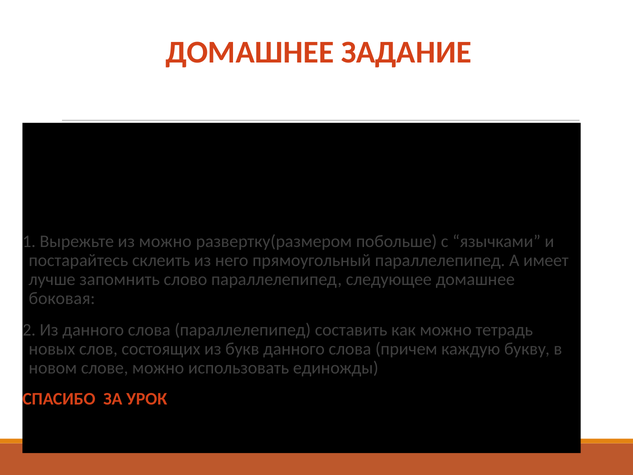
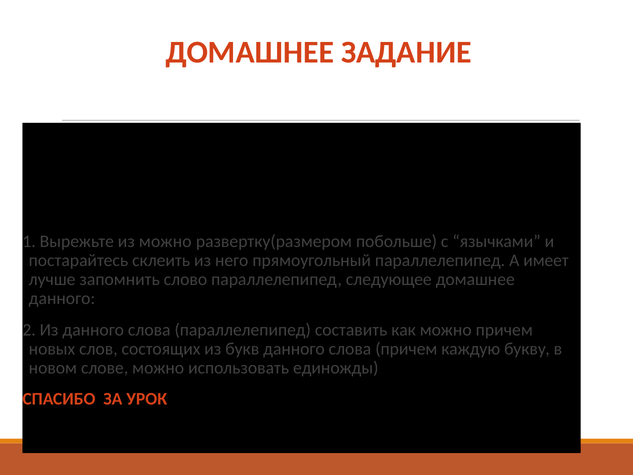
боковая: боковая -> данного (62, 298)
можно тетрадь: тетрадь -> причем (504, 330)
